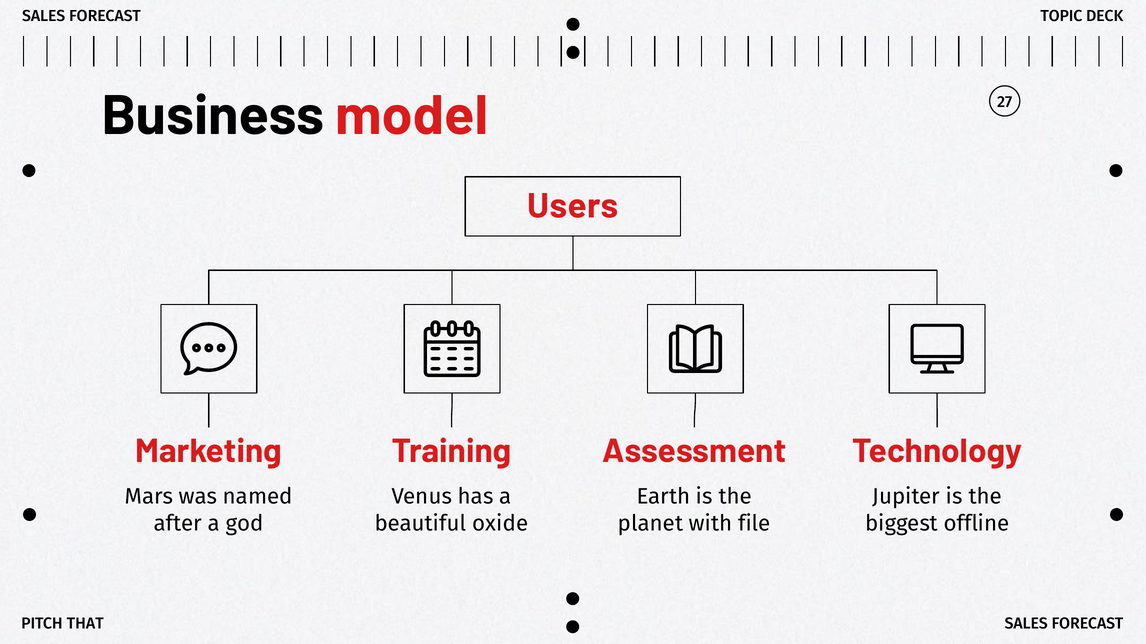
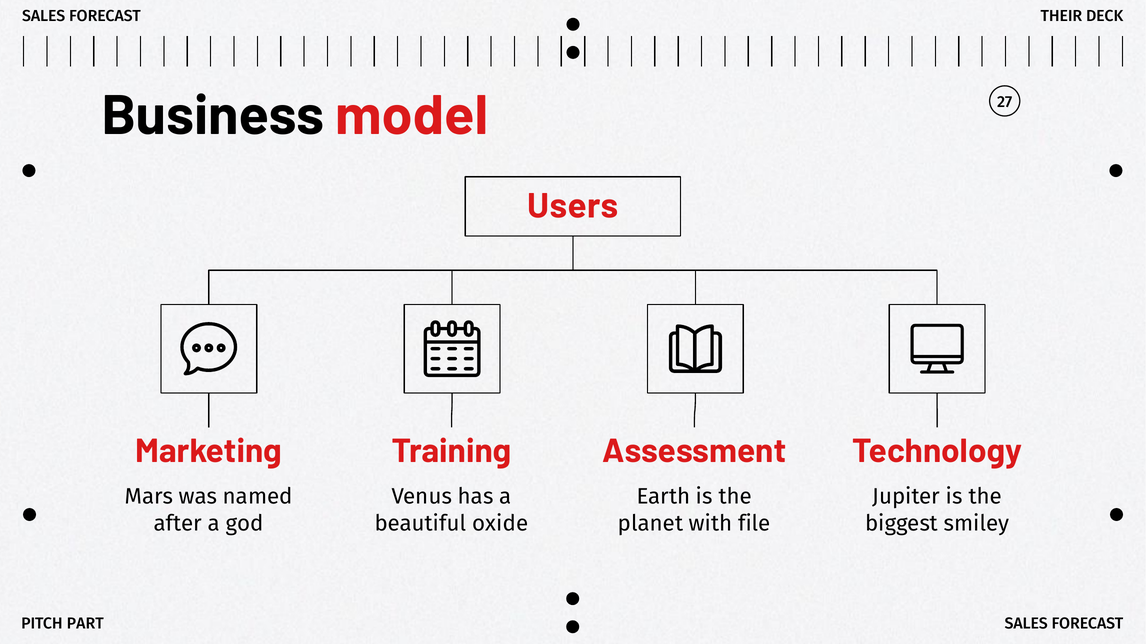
TOPIC: TOPIC -> THEIR (1061, 16)
offline: offline -> smiley (977, 524)
THAT: THAT -> PART (85, 624)
